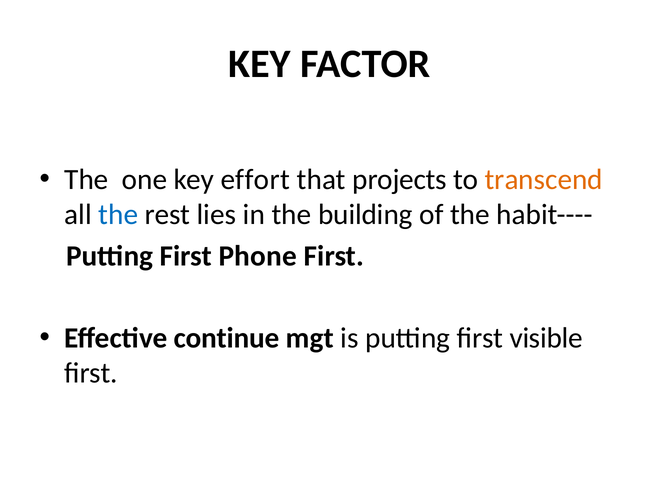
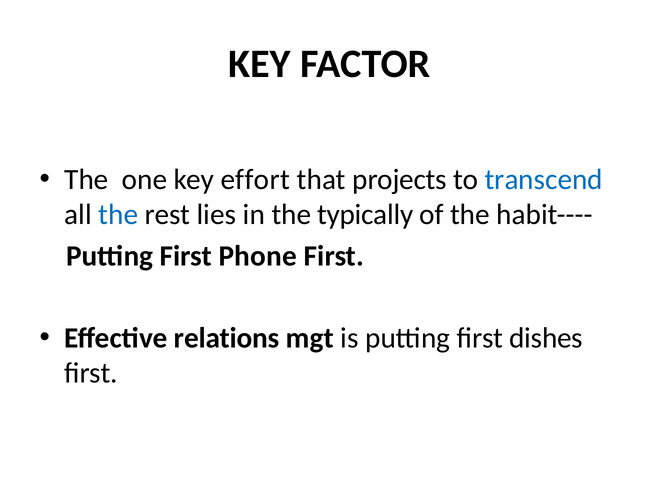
transcend colour: orange -> blue (544, 179)
building: building -> typically (365, 214)
continue: continue -> relations (227, 337)
visible: visible -> dishes (546, 337)
